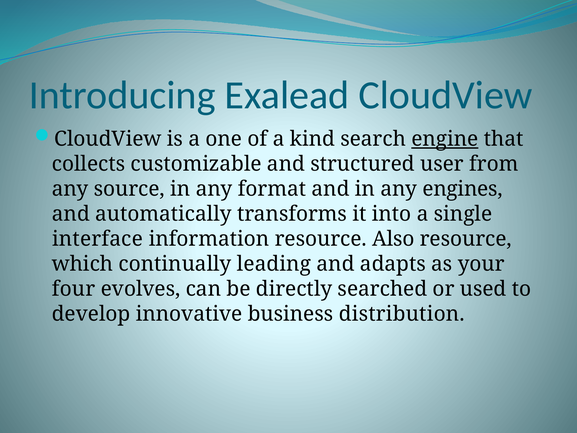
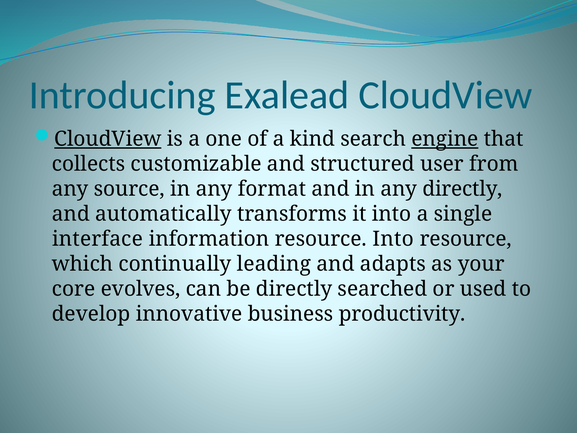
CloudView underline: none -> present (108, 139)
any engines: engines -> directly (462, 189)
resource Also: Also -> Into (393, 239)
four: four -> core (74, 289)
distribution: distribution -> productivity (402, 314)
